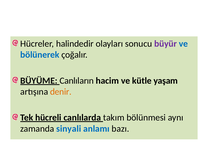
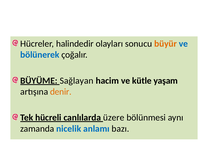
büyür colour: purple -> orange (166, 44)
Canlıların: Canlıların -> Sağlayan (77, 81)
takım: takım -> üzere (114, 118)
sinyali: sinyali -> nicelik (69, 129)
